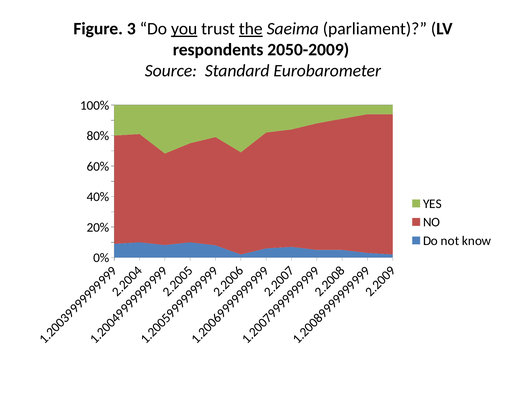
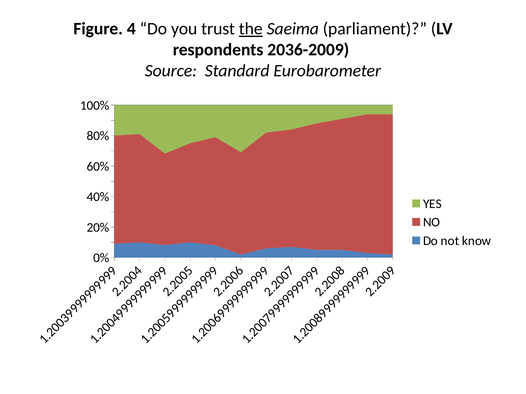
Figure 3: 3 -> 4 (131, 29)
you underline: present -> none (184, 29)
2050-2009: 2050-2009 -> 2036-2009 (308, 50)
